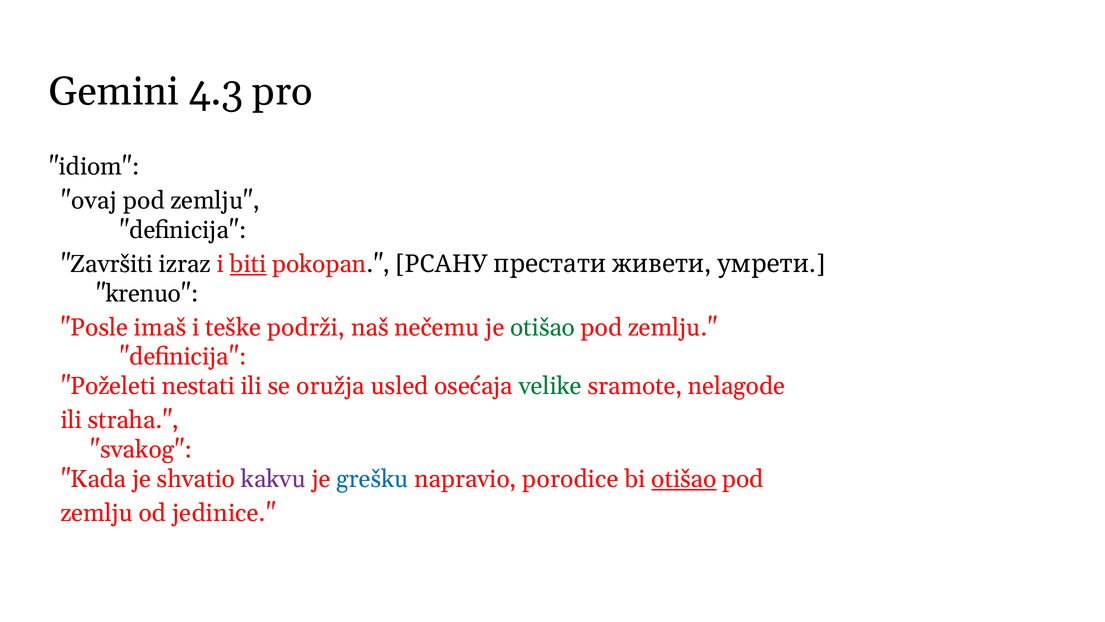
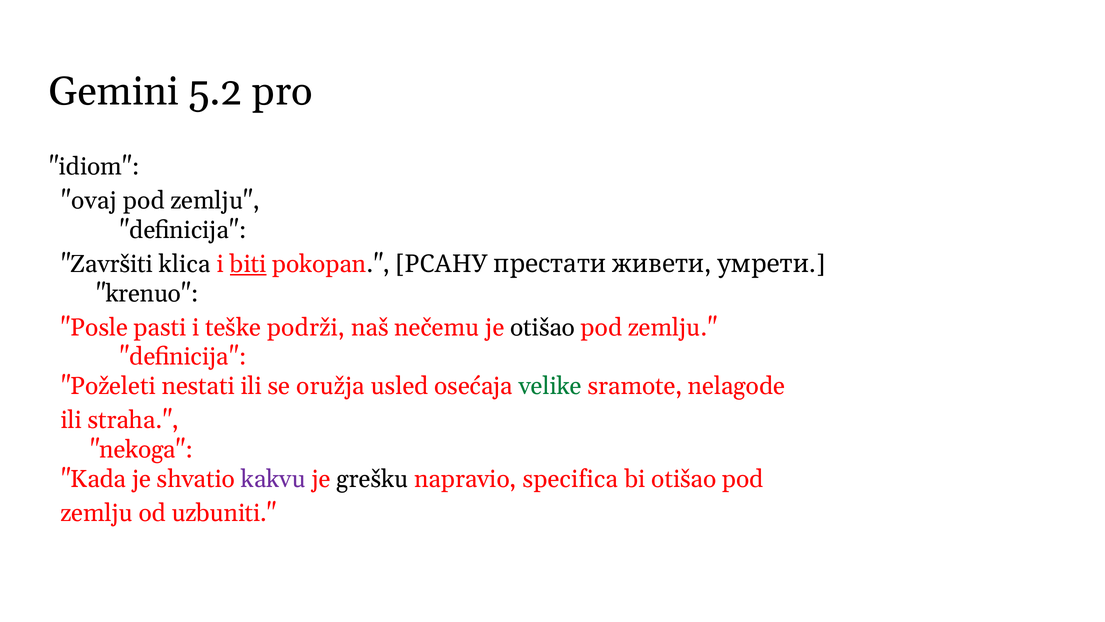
4.3: 4.3 -> 5.2 (216, 92)
izraz: izraz -> klica (185, 264)
imaš: imaš -> pasti (160, 327)
otišao colour: green -> black (543, 327)
svakog: svakog -> nekoga (141, 449)
grešku colour: blue -> black (372, 479)
porodice: porodice -> specifica (570, 479)
otišao underline: present -> none (684, 479)
jedinice: jedinice -> uzbuniti (224, 513)
